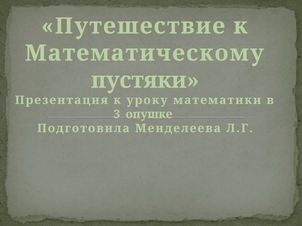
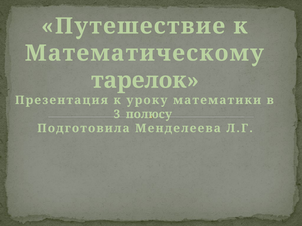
пустяки: пустяки -> тарелок (145, 80)
опушке: опушке -> полюсу (149, 114)
